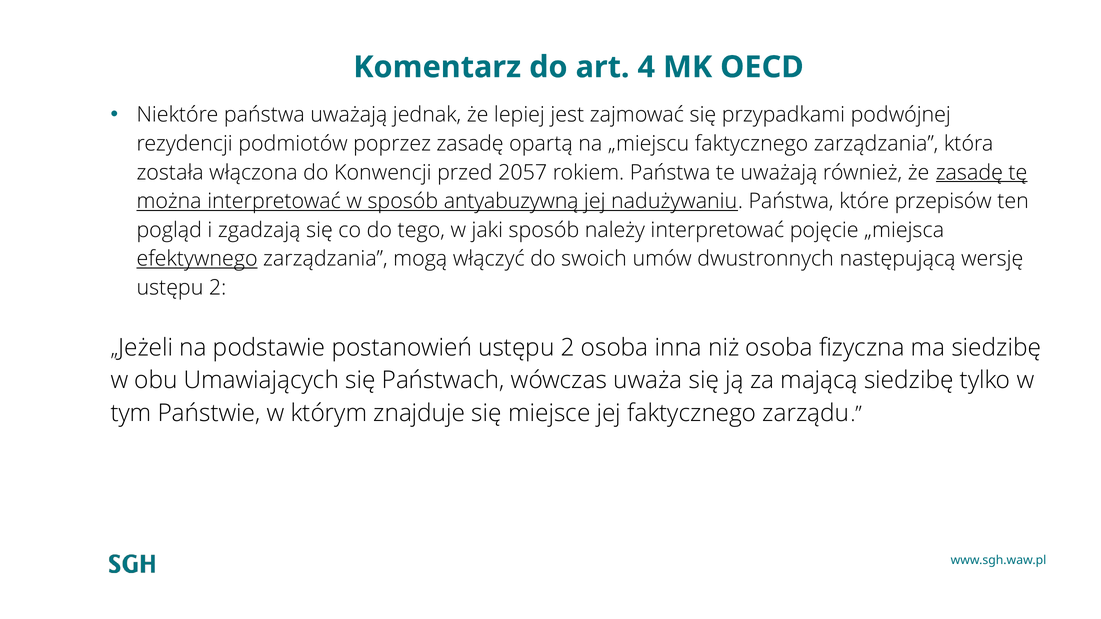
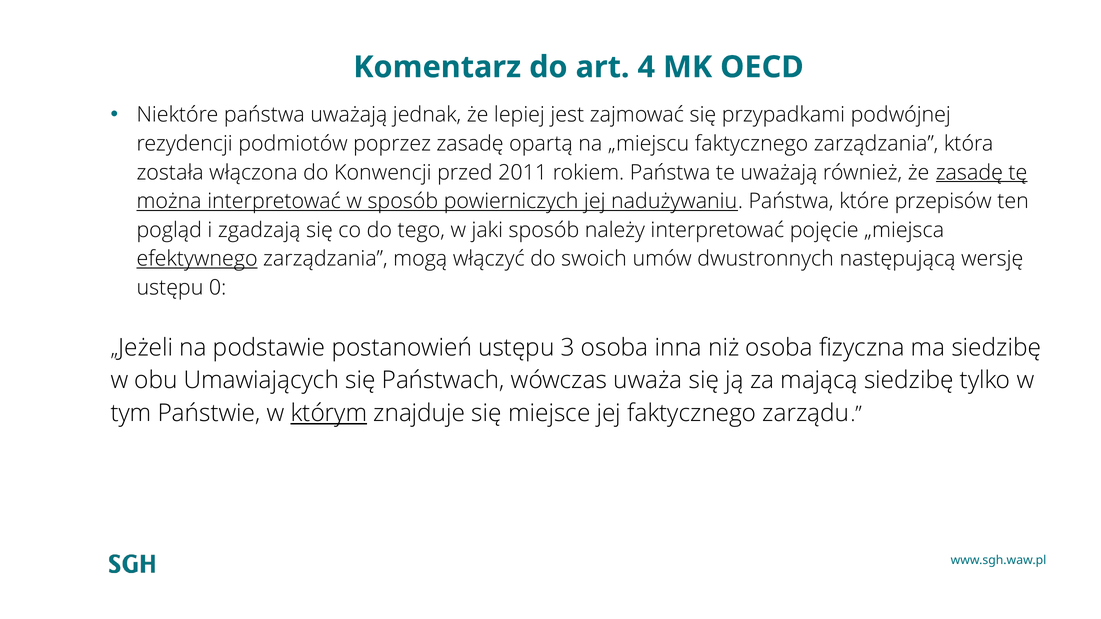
2057: 2057 -> 2011 (523, 173)
antyabuzywną: antyabuzywną -> powierniczych (511, 201)
2: 2 -> 0 (218, 288)
postanowień ustępu 2: 2 -> 3 (568, 348)
którym underline: none -> present (329, 413)
